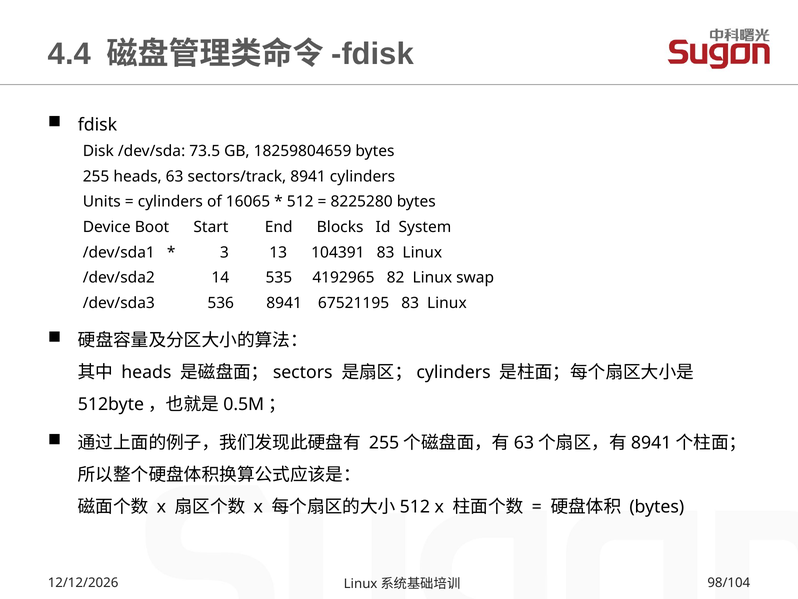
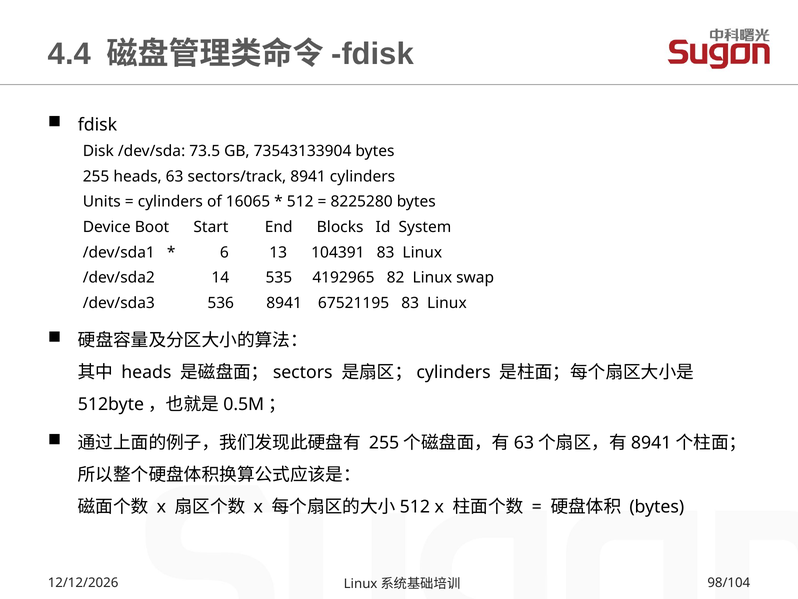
18259804659: 18259804659 -> 73543133904 (303, 151)
3: 3 -> 6 (224, 252)
